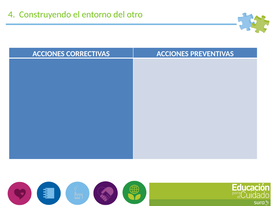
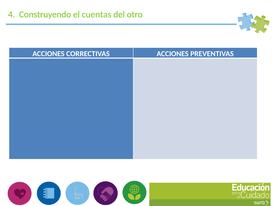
entorno: entorno -> cuentas (97, 15)
